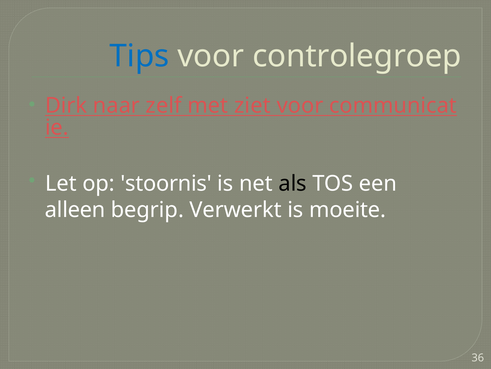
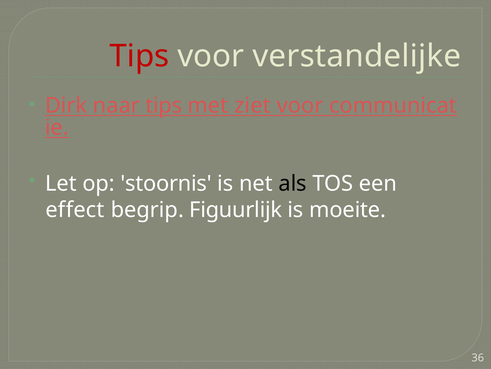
Tips colour: blue -> red (139, 56)
controlegroep: controlegroep -> verstandelijke (357, 56)
naar zelf: zelf -> tips (164, 105)
alleen: alleen -> effect (75, 209)
Verwerkt: Verwerkt -> Figuurlijk (236, 209)
